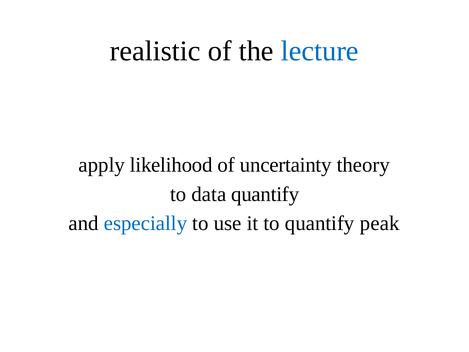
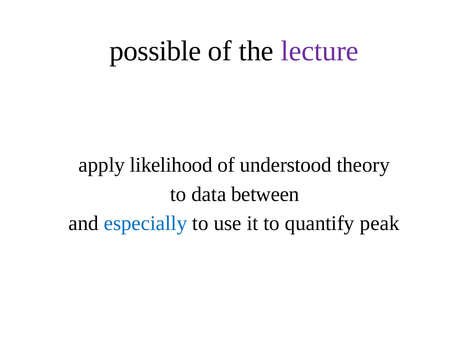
realistic: realistic -> possible (155, 51)
lecture colour: blue -> purple (320, 51)
uncertainty: uncertainty -> understood (286, 165)
data quantify: quantify -> between (265, 194)
